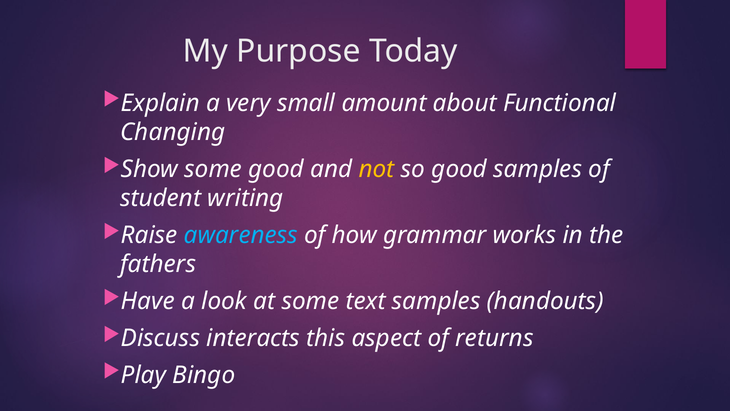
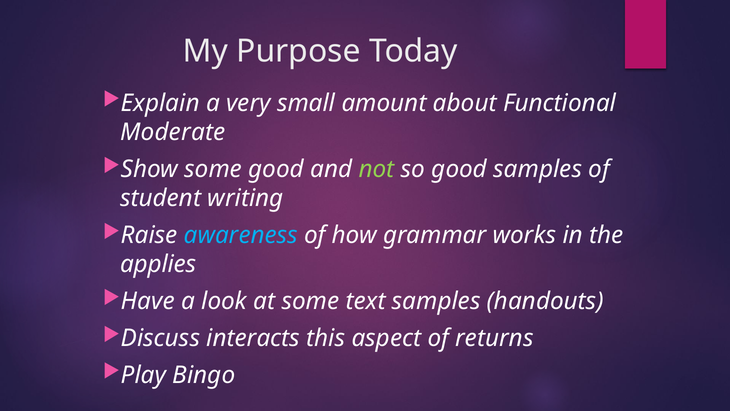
Changing: Changing -> Moderate (173, 132)
not colour: yellow -> light green (377, 169)
fathers: fathers -> applies (158, 264)
